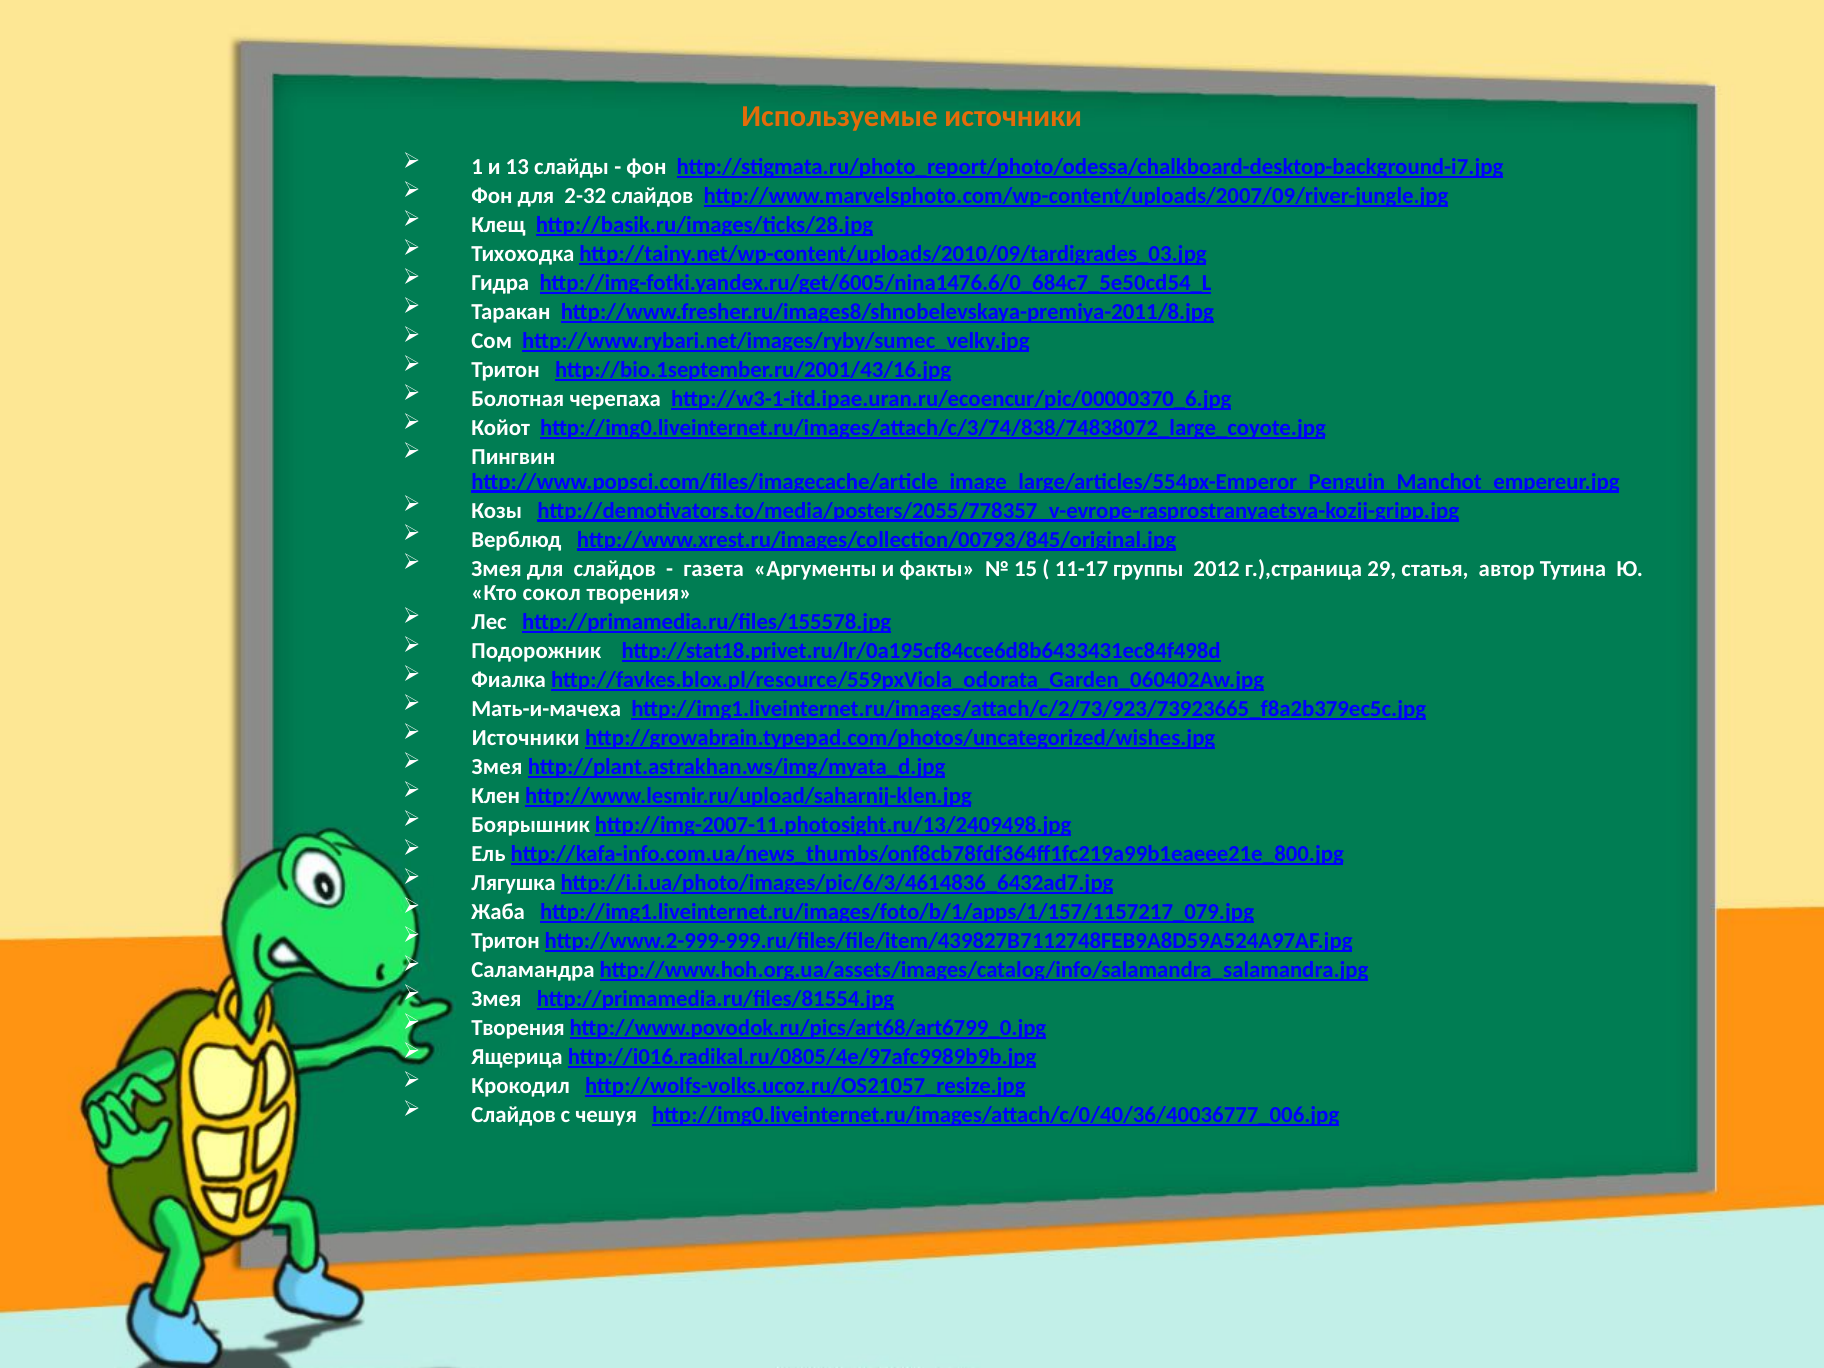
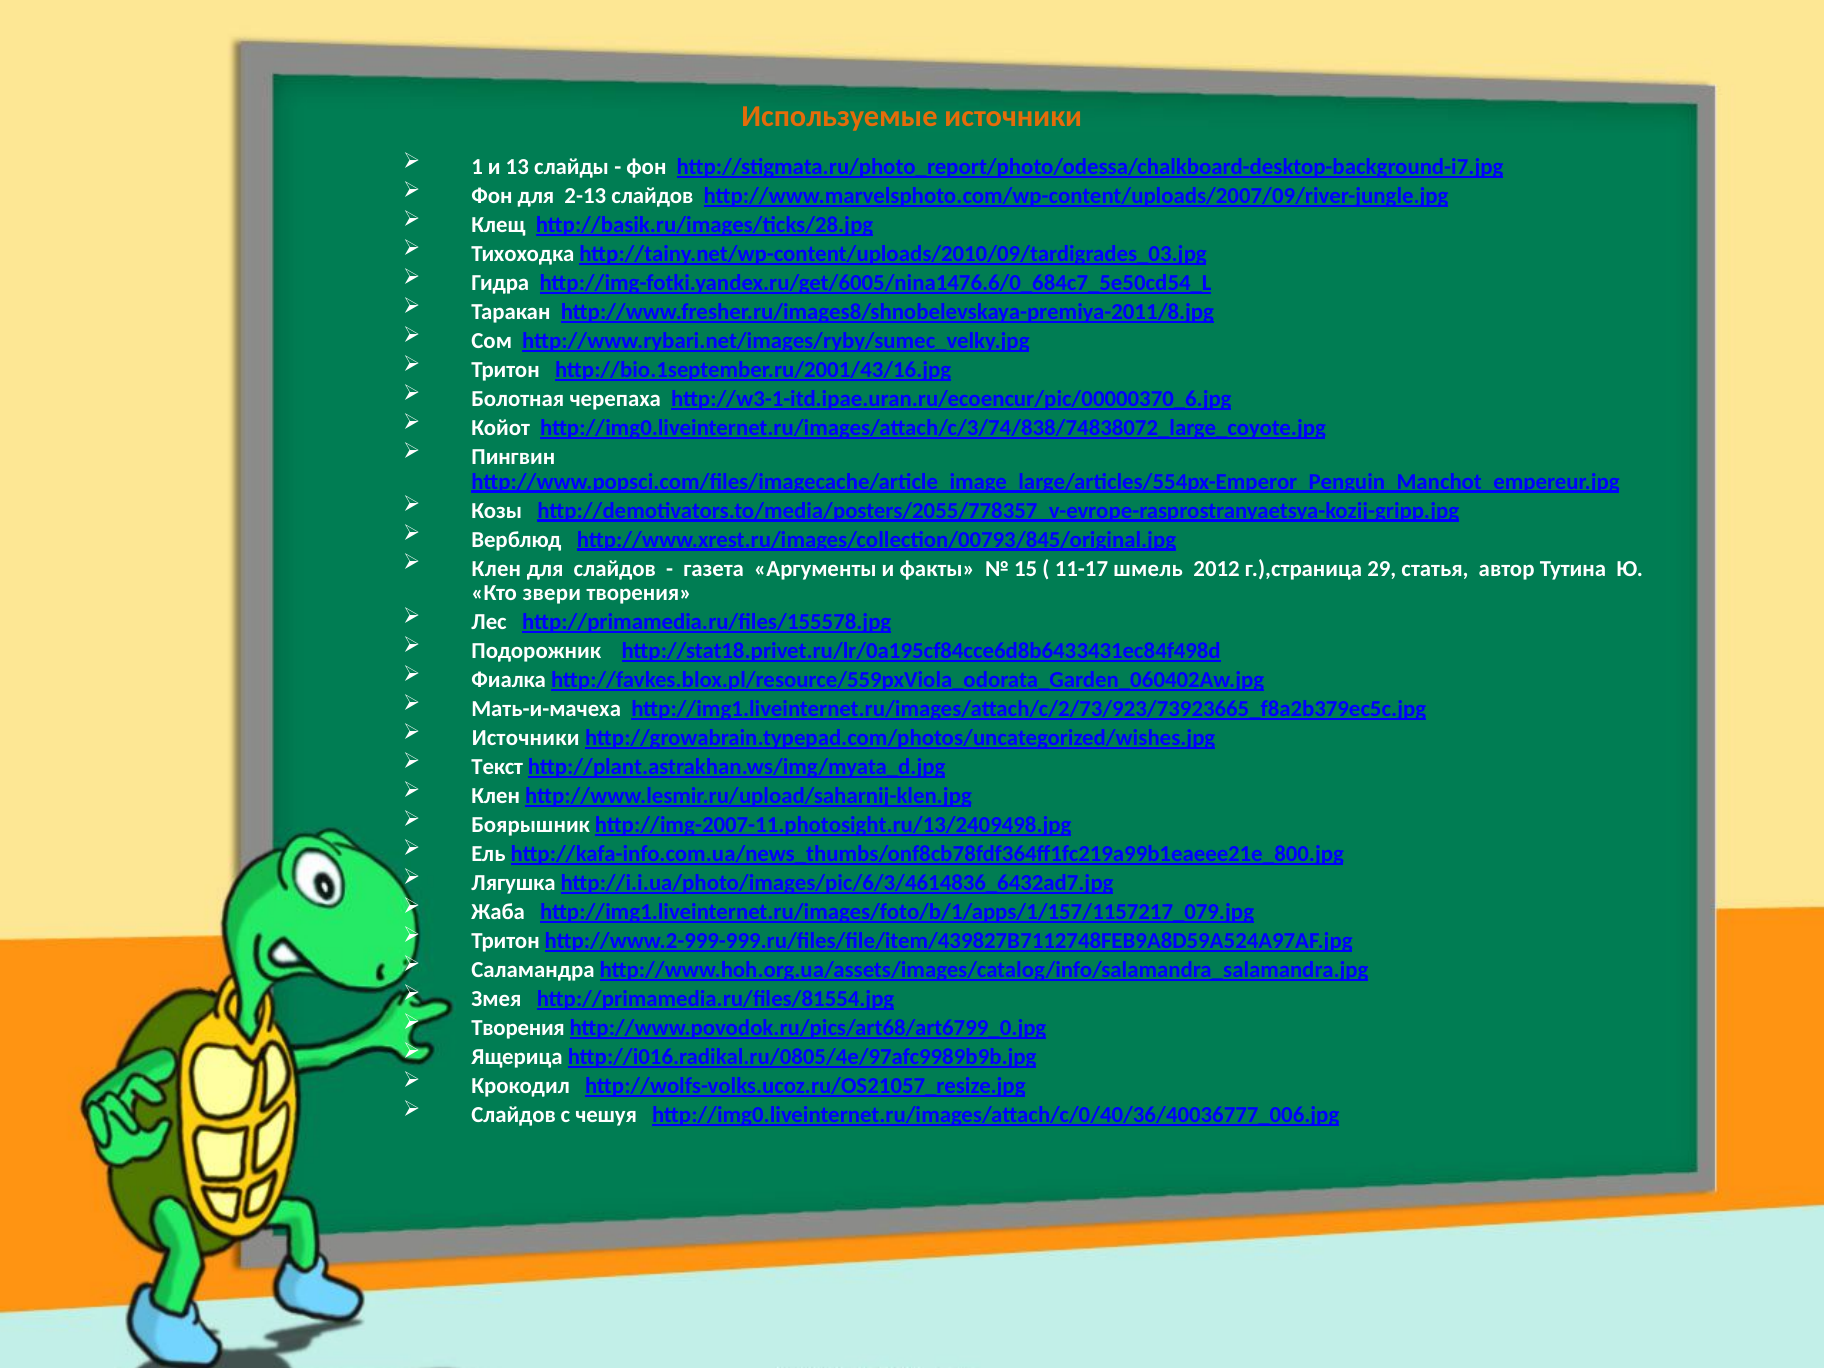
2-32: 2-32 -> 2-13 (585, 196)
Змея: Змея -> Клен (496, 569)
группы: группы -> шмель (1148, 569)
сокол: сокол -> звери (552, 593)
Змея: Змея -> Текст (497, 767)
